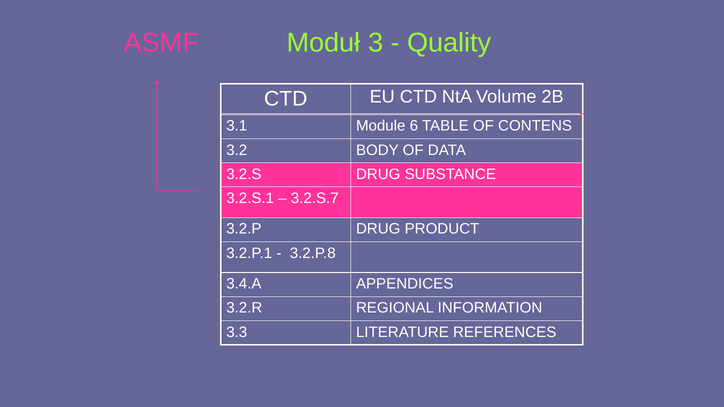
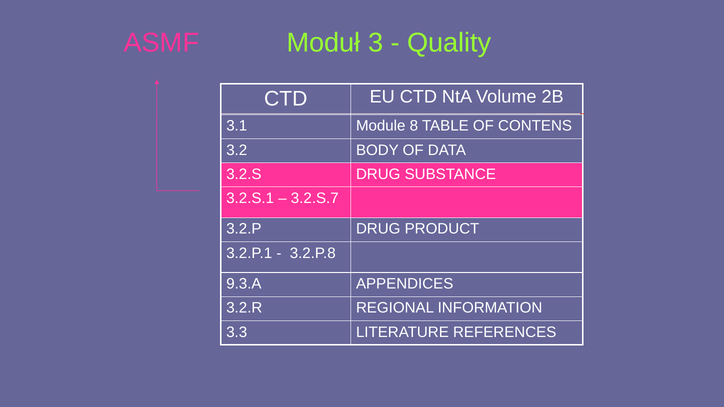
6: 6 -> 8 (414, 126)
3.4.A: 3.4.A -> 9.3.A (244, 284)
